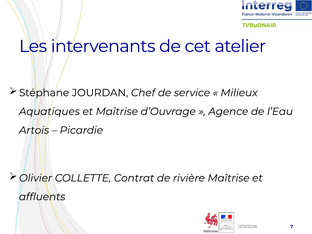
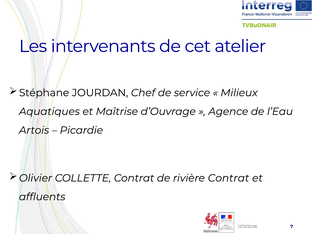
rivière Maîtrise: Maîtrise -> Contrat (228, 178)
